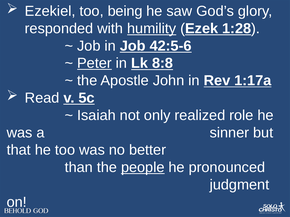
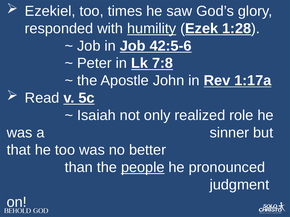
being: being -> times (125, 11)
Peter underline: present -> none (94, 63)
8:8: 8:8 -> 7:8 (163, 63)
